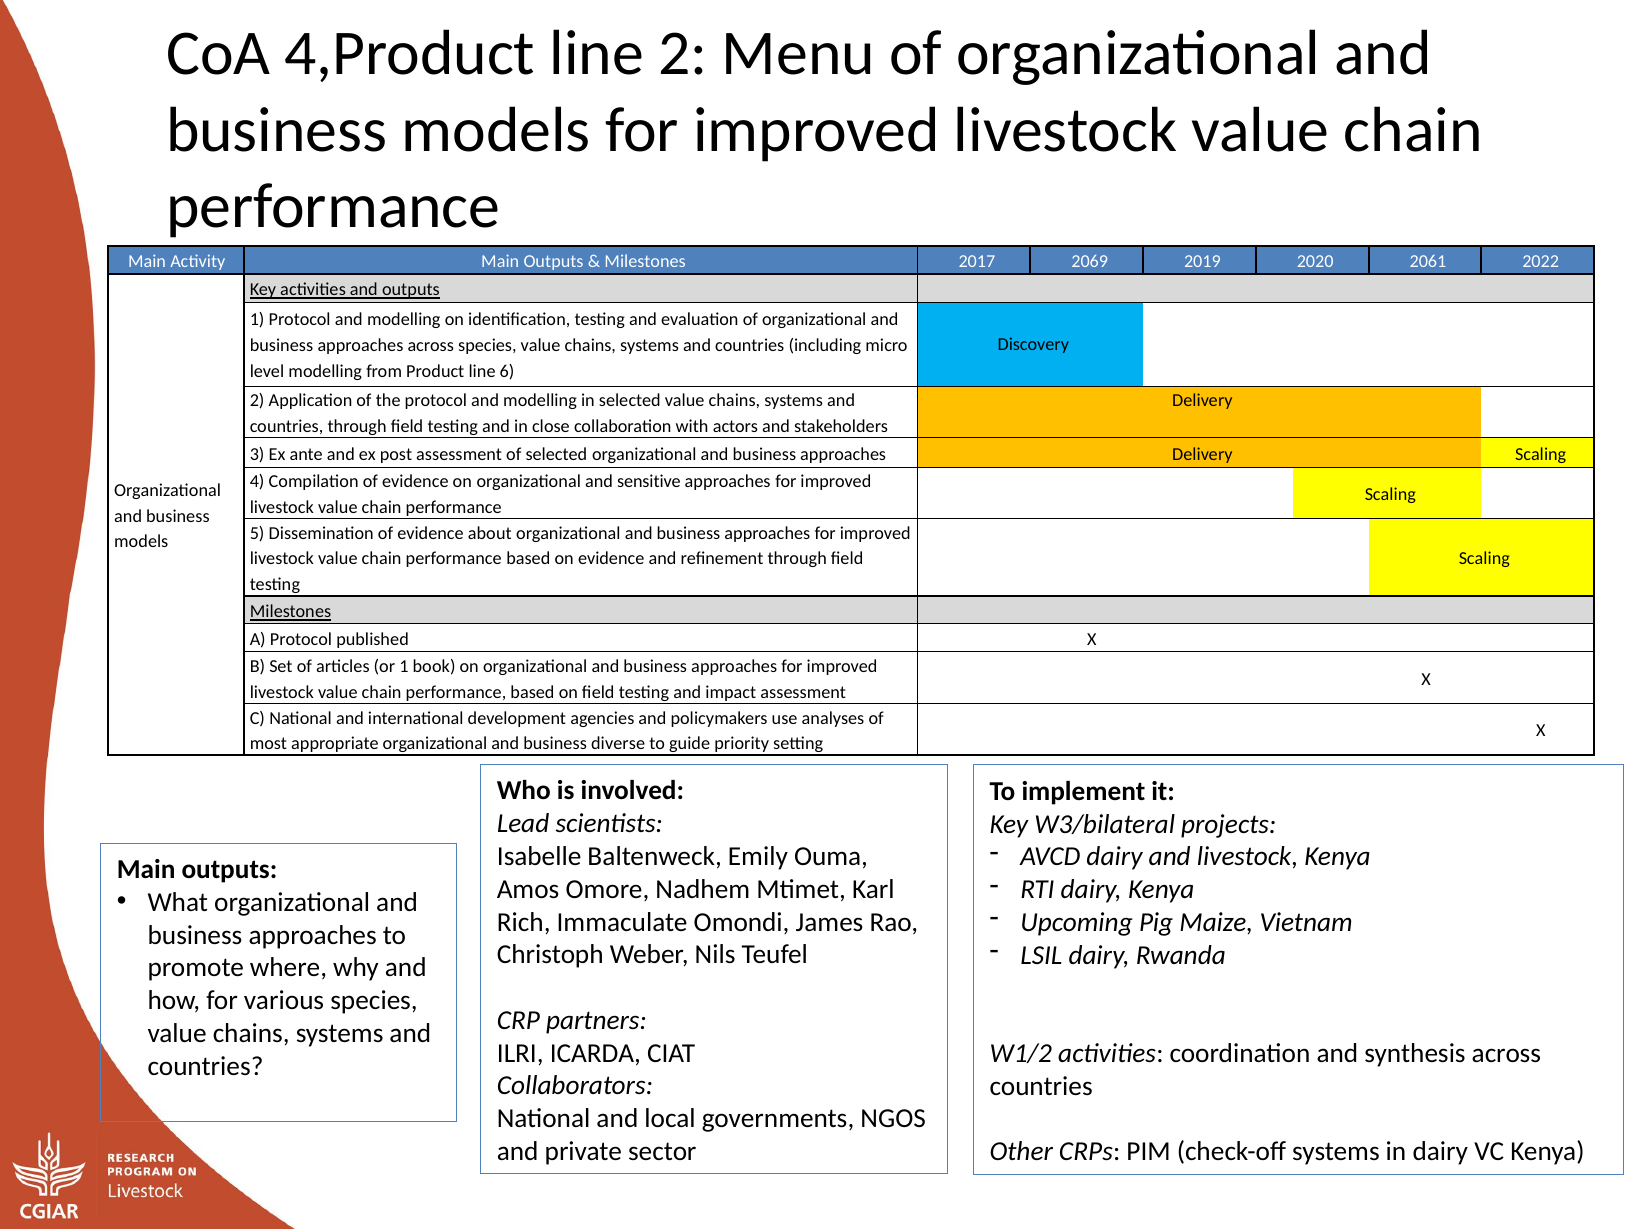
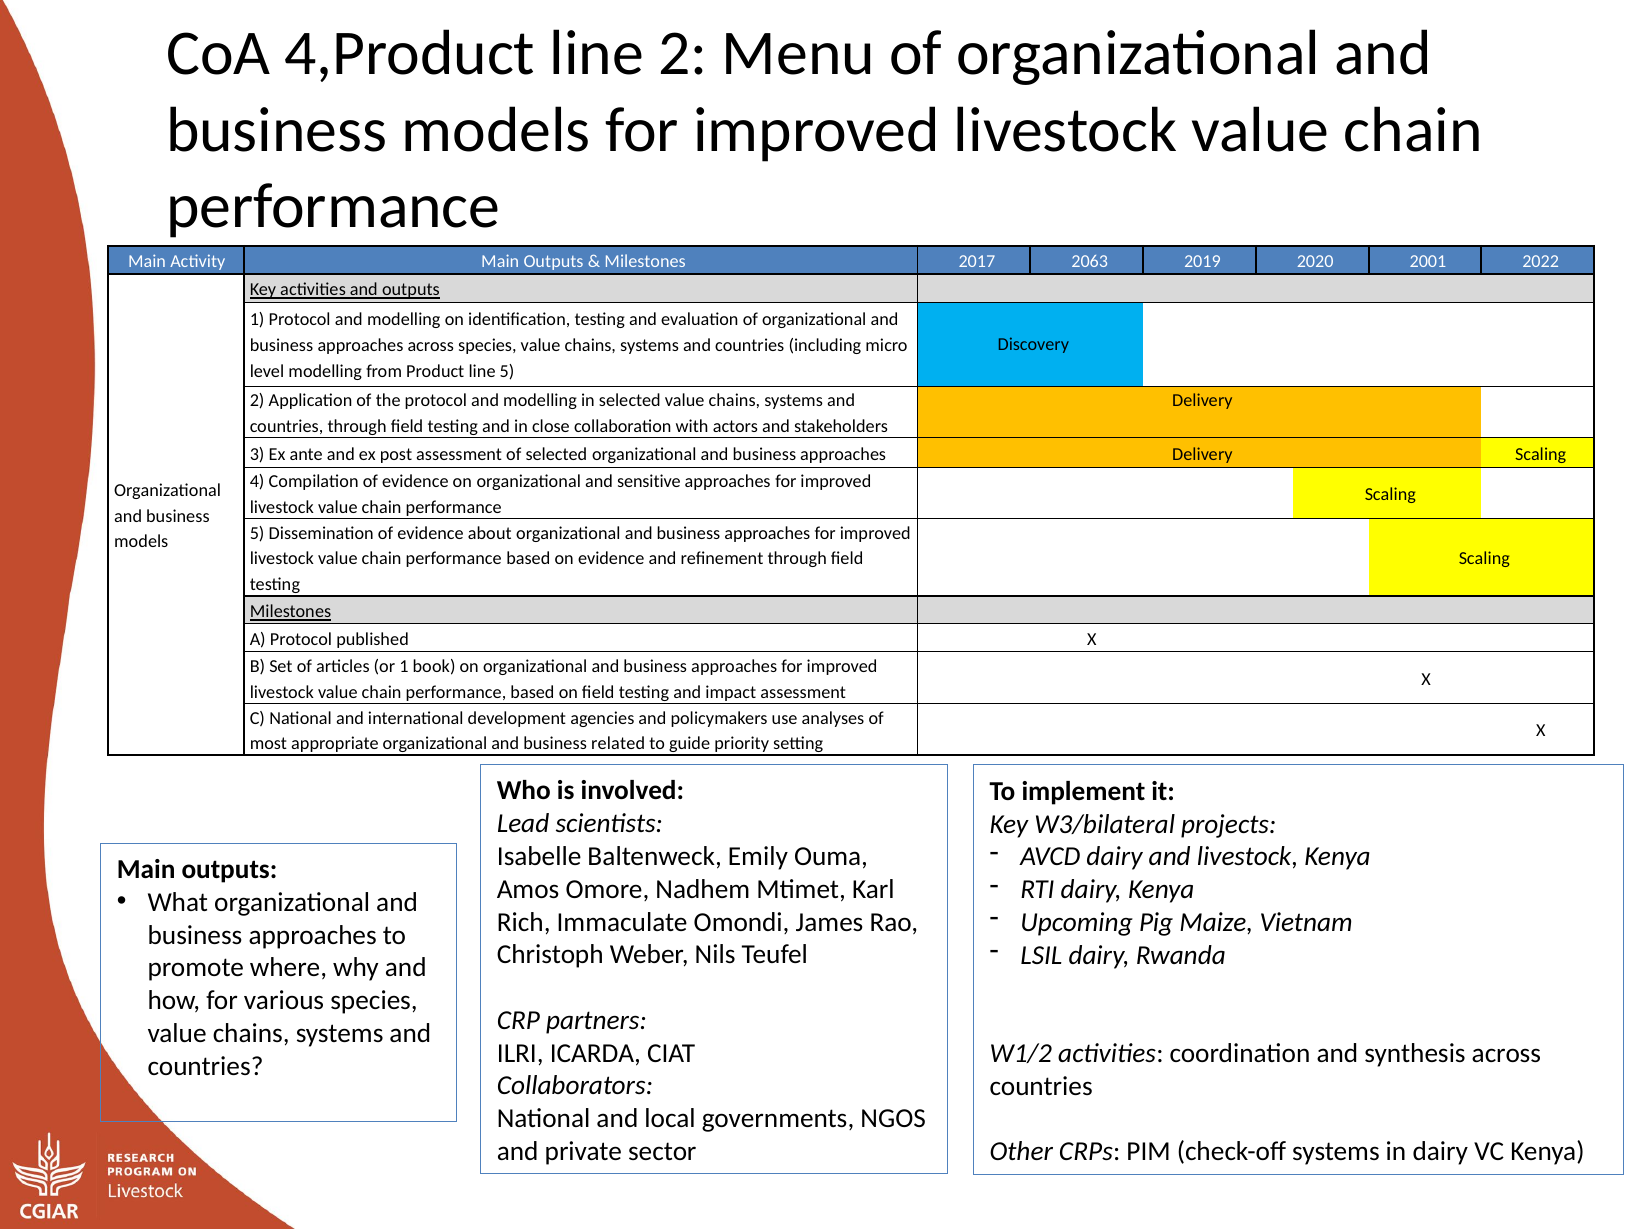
2069: 2069 -> 2063 (1090, 262)
2061: 2061 -> 2001 (1428, 262)
line 6: 6 -> 5 (507, 372)
diverse: diverse -> related (618, 744)
